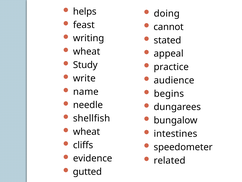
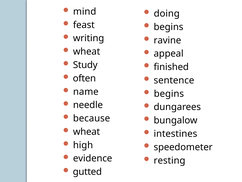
helps: helps -> mind (85, 12)
cannot: cannot -> begins (169, 27)
stated: stated -> ravine (167, 40)
practice: practice -> finished (171, 67)
write: write -> often (84, 78)
audience: audience -> sentence (174, 80)
shellfish: shellfish -> because (92, 118)
cliffs: cliffs -> high (83, 145)
related: related -> resting (170, 160)
